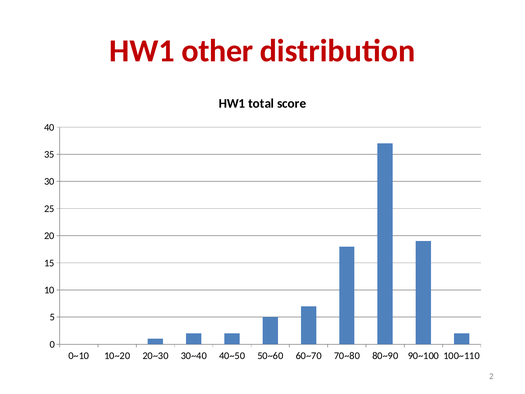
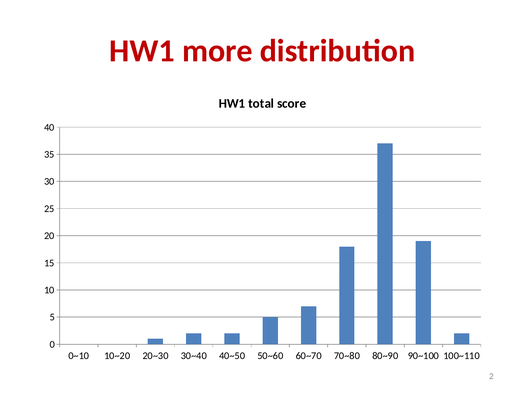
other: other -> more (217, 51)
